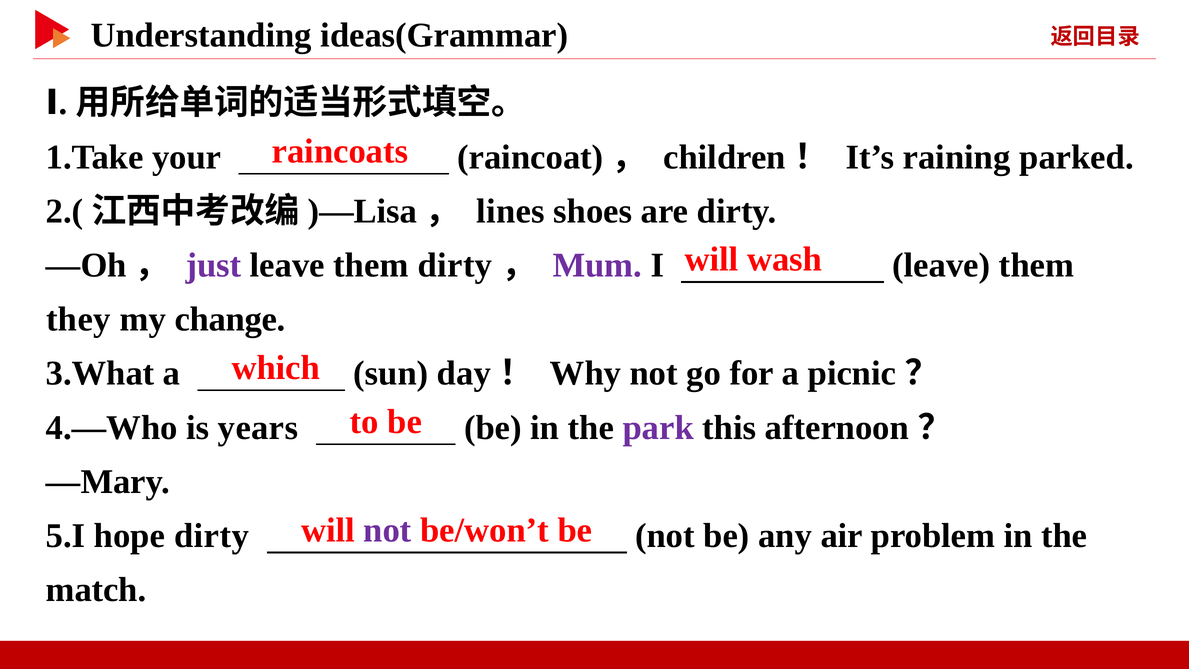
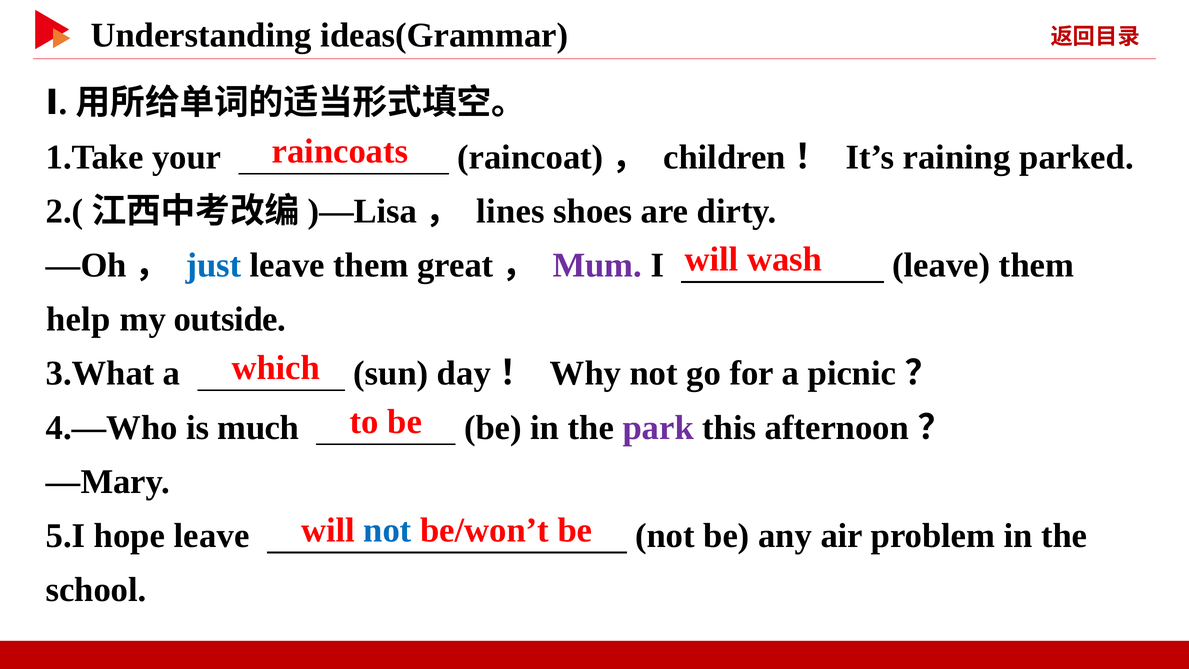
just colour: purple -> blue (213, 265)
them dirty: dirty -> great (455, 265)
they: they -> help (78, 319)
change: change -> outside (230, 319)
years: years -> much (258, 428)
not colour: purple -> blue (387, 530)
hope dirty: dirty -> leave (212, 536)
match: match -> school (96, 590)
